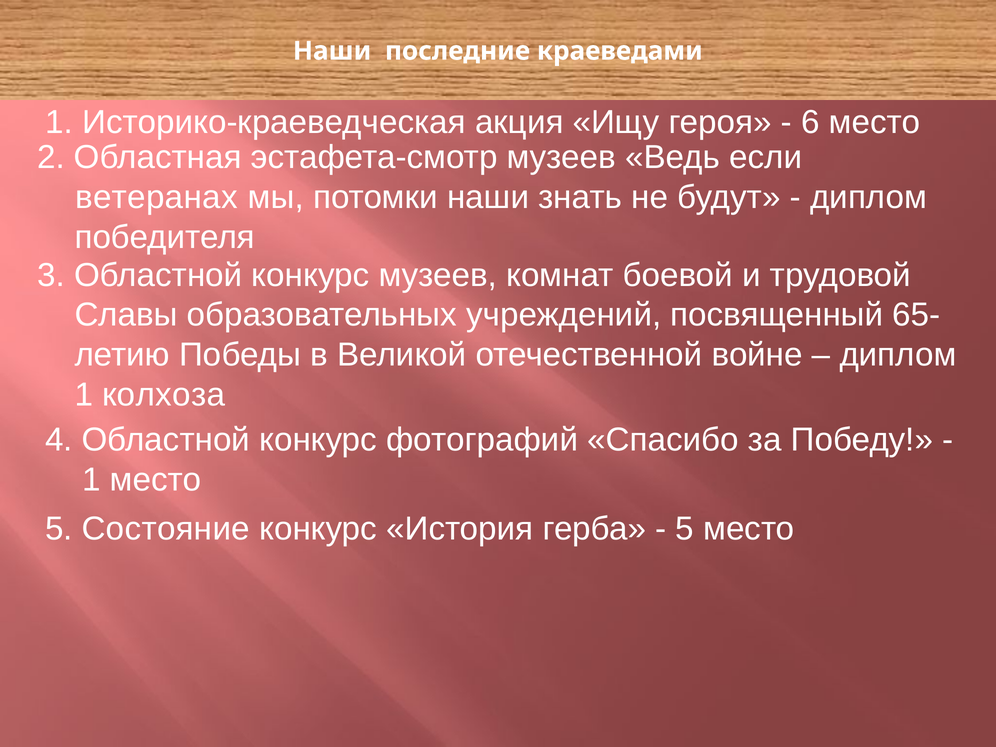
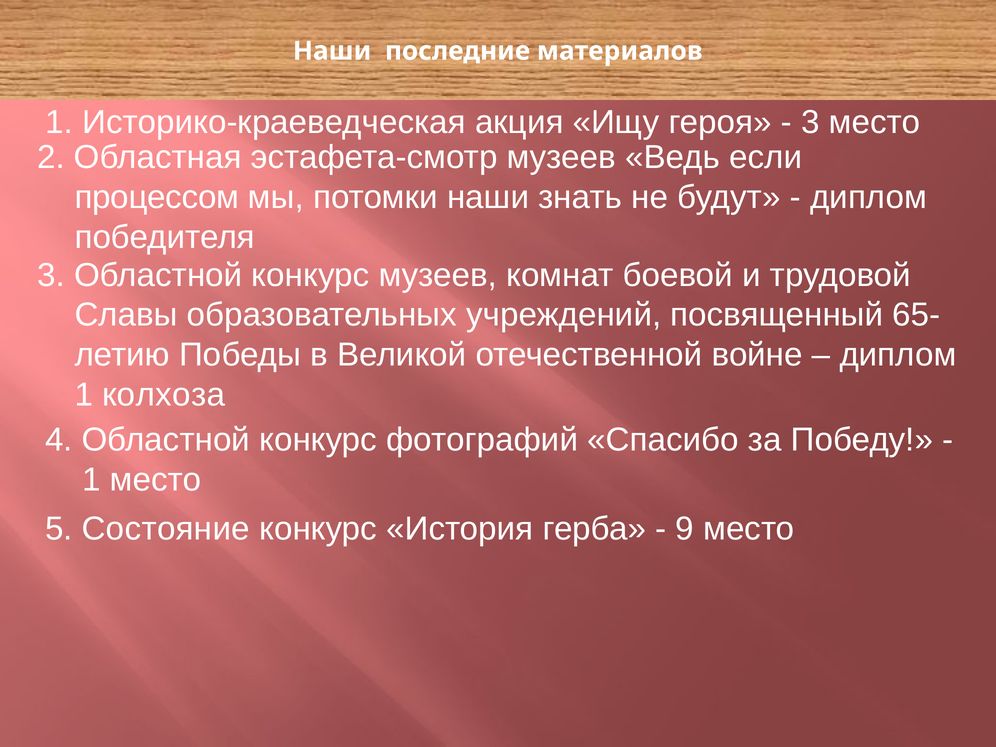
краеведами: краеведами -> материалов (620, 51)
6: 6 -> 3 (810, 122)
ветеранах: ветеранах -> процессом (157, 197)
5: 5 -> 9 (685, 529)
